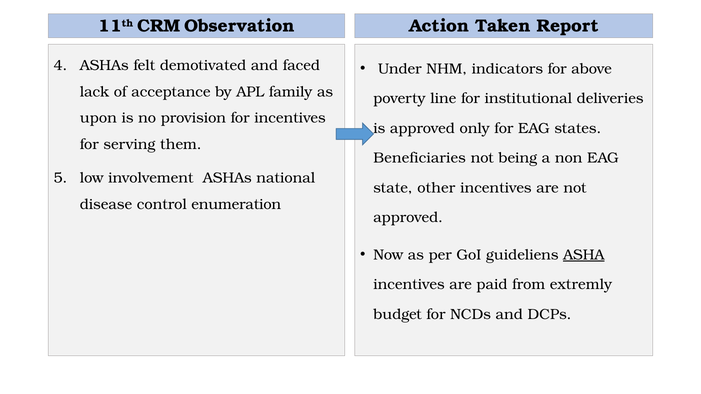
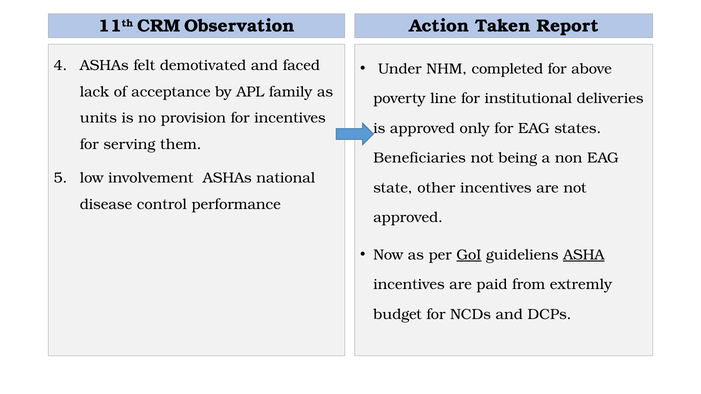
indicators: indicators -> completed (507, 69)
upon: upon -> units (98, 118)
enumeration: enumeration -> performance (236, 204)
GoI underline: none -> present (469, 255)
